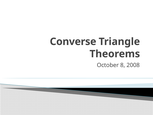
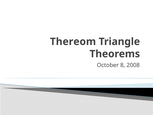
Converse: Converse -> Thereom (73, 42)
